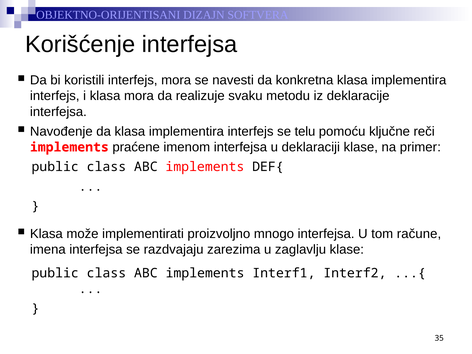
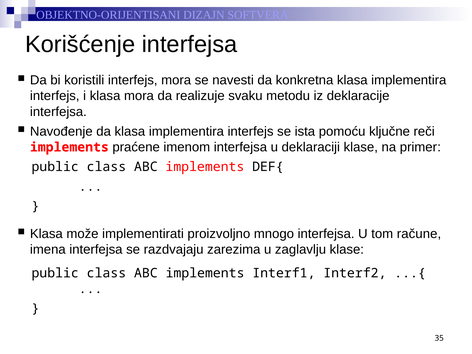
telu: telu -> ista (305, 131)
